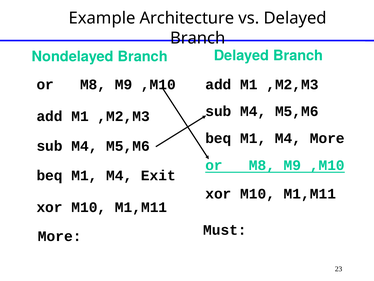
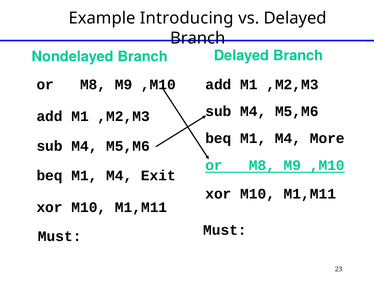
Architecture: Architecture -> Introducing (187, 18)
More: More -> Must (60, 236)
